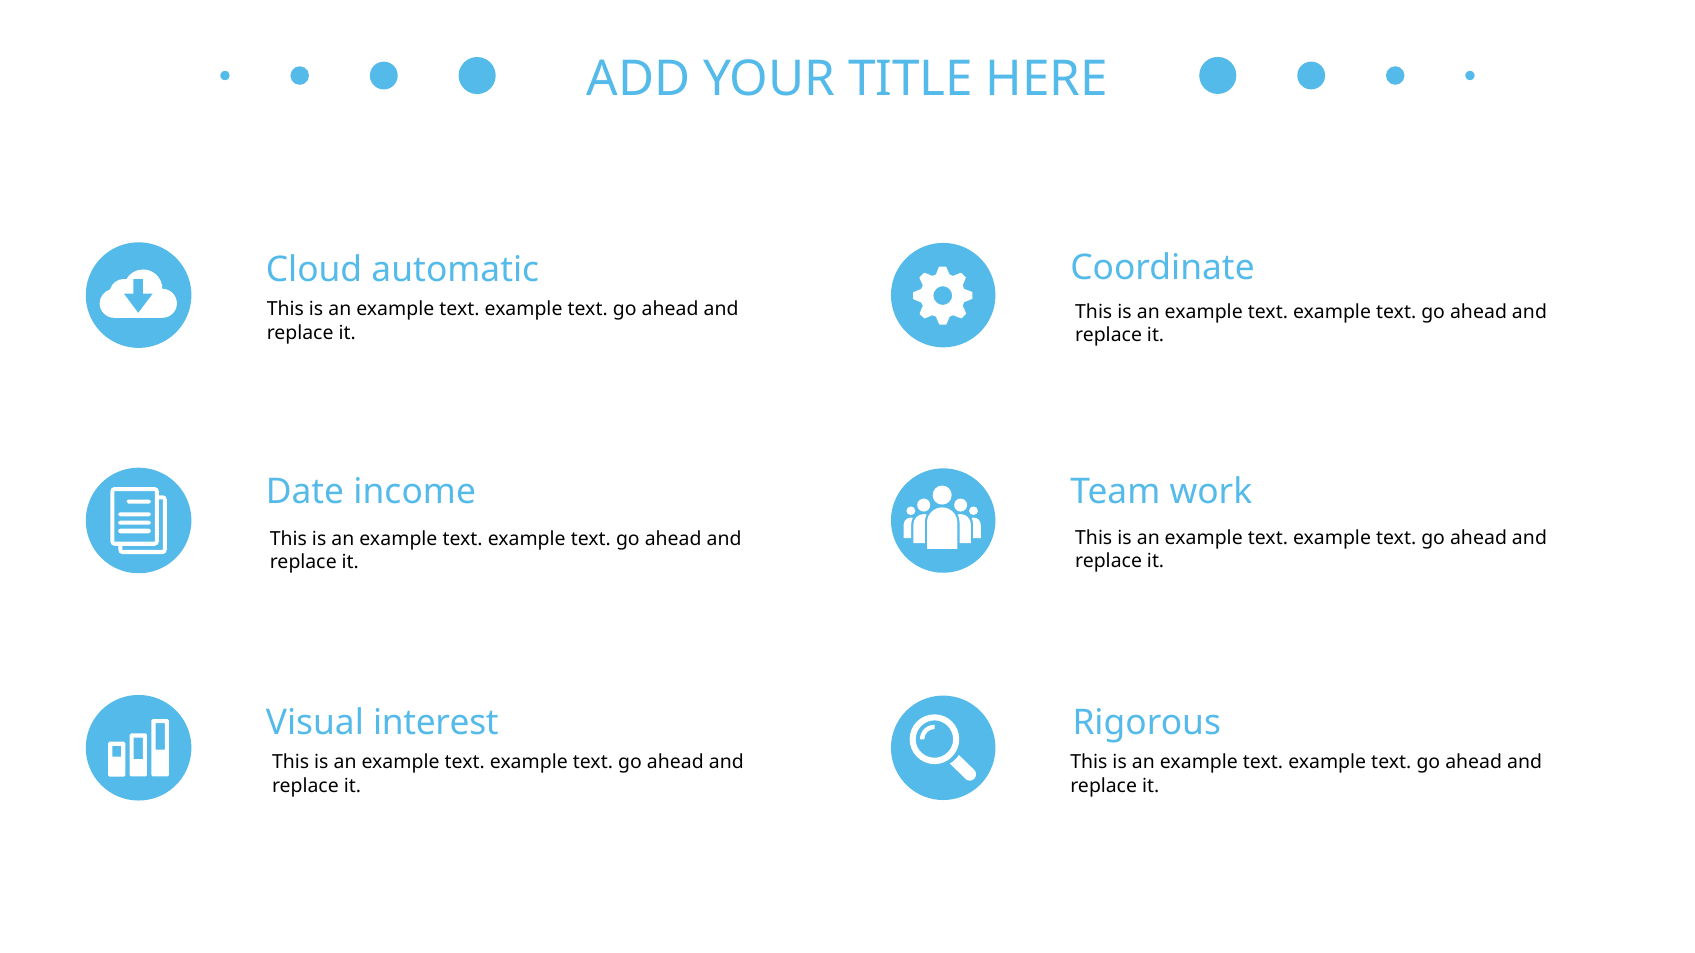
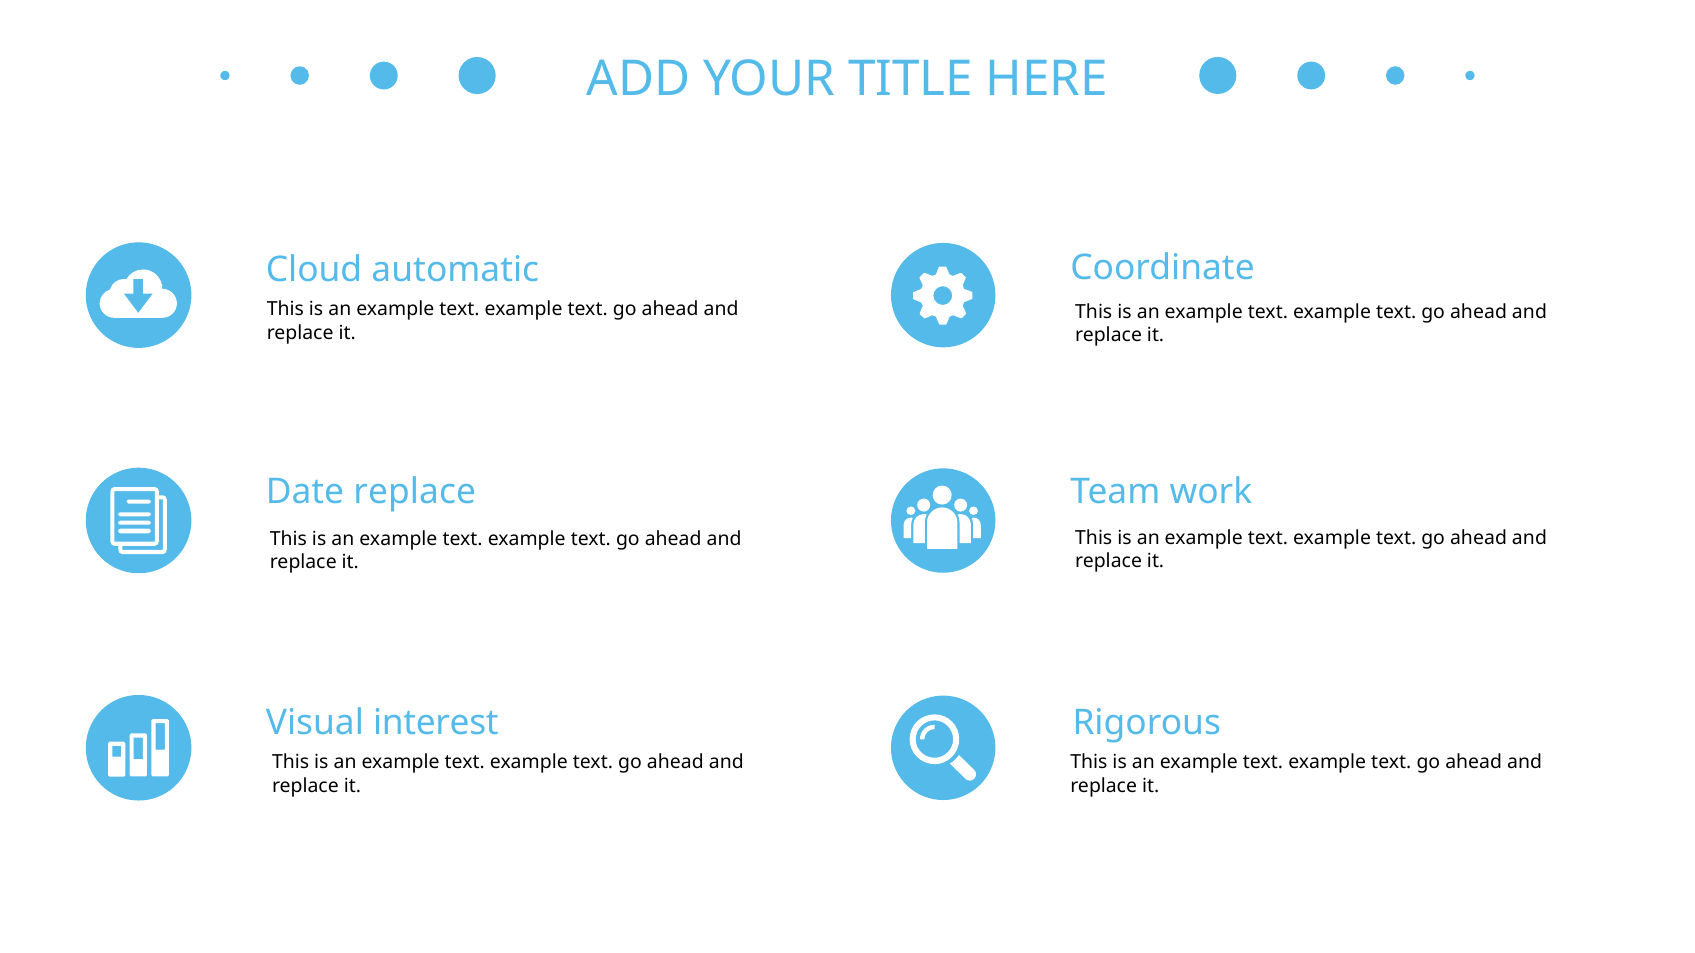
Date income: income -> replace (415, 492)
